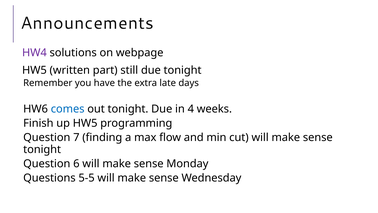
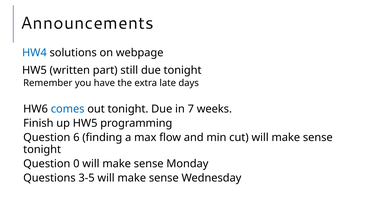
HW4 colour: purple -> blue (34, 53)
4: 4 -> 7 (191, 109)
7: 7 -> 6 (76, 137)
6: 6 -> 0 (76, 163)
5-5: 5-5 -> 3-5 (87, 178)
